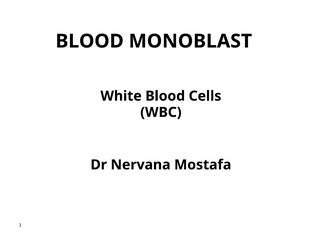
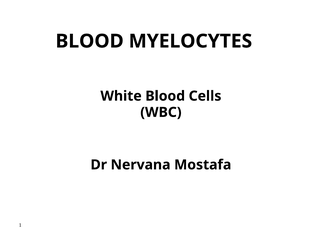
MONOBLAST: MONOBLAST -> MYELOCYTES (190, 41)
